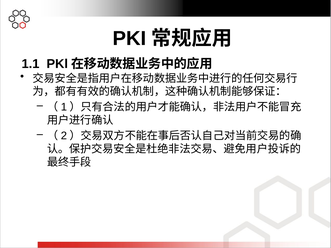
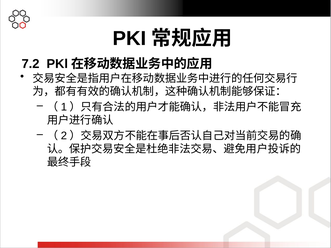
1.1: 1.1 -> 7.2 (31, 64)
